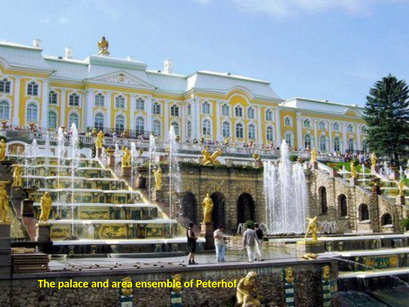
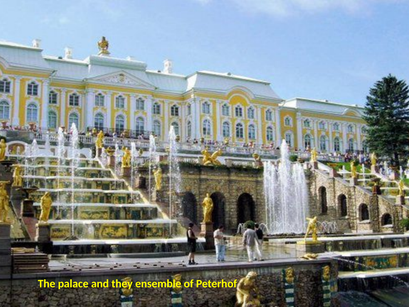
area: area -> they (122, 283)
